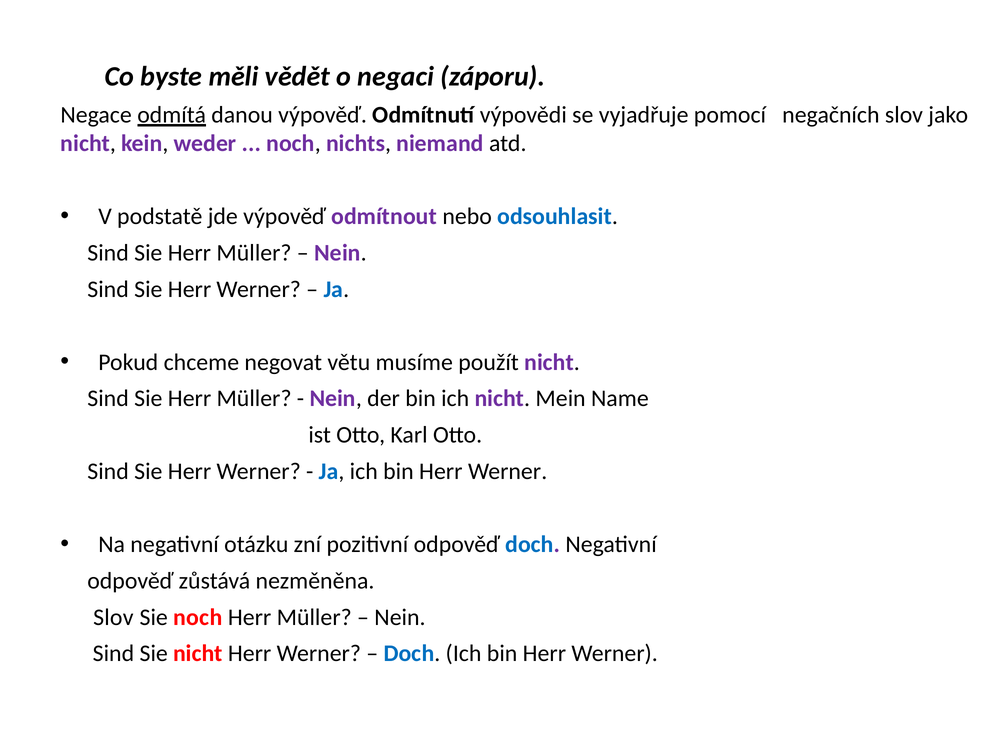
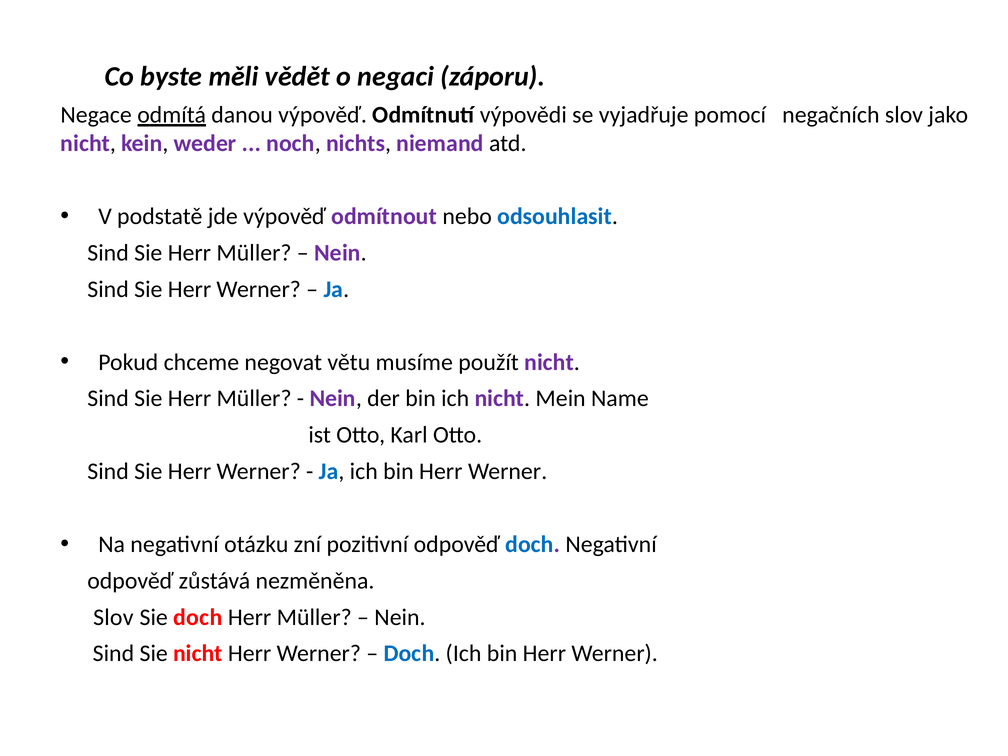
Sie noch: noch -> doch (198, 617)
